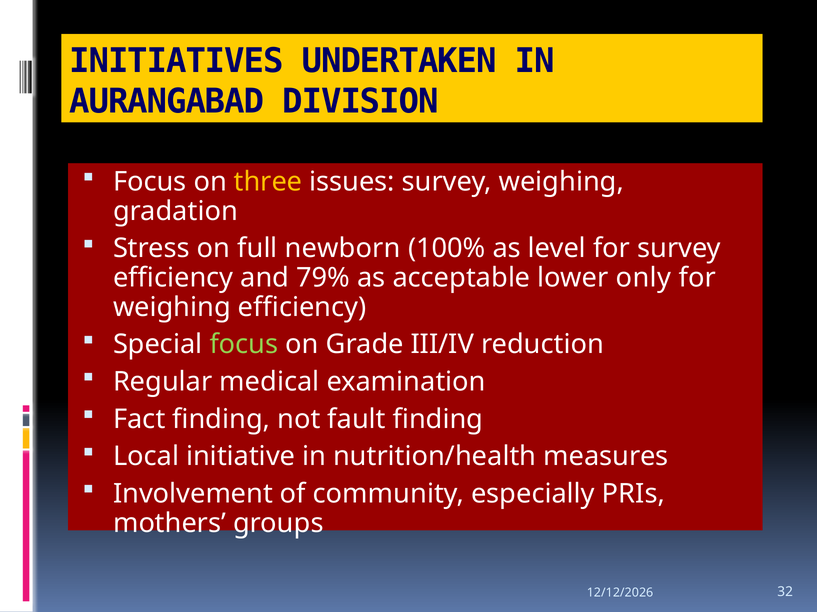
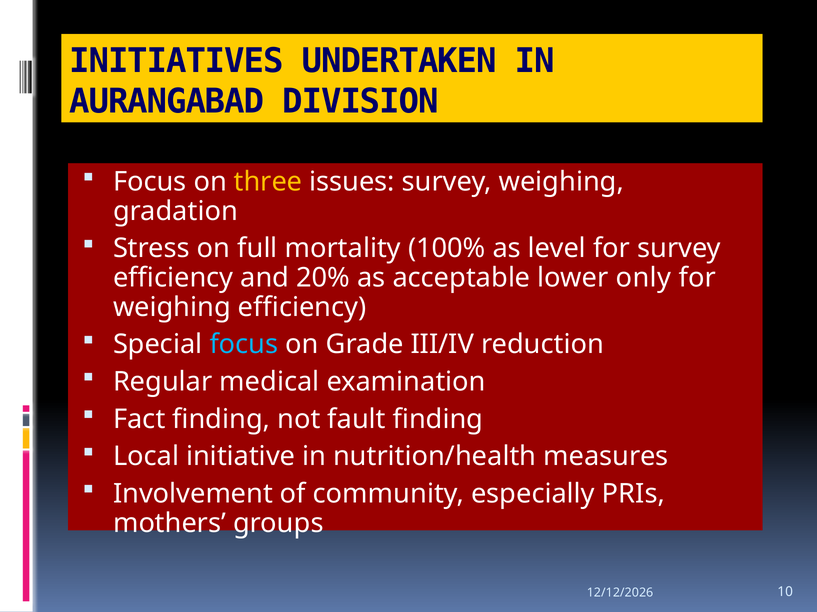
newborn: newborn -> mortality (343, 249)
79%: 79% -> 20% (323, 278)
focus colour: light green -> light blue (244, 345)
32: 32 -> 10 (785, 592)
